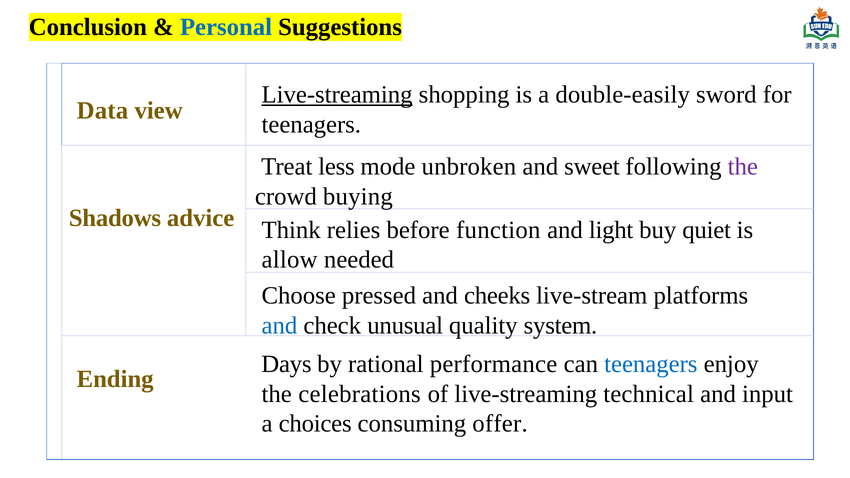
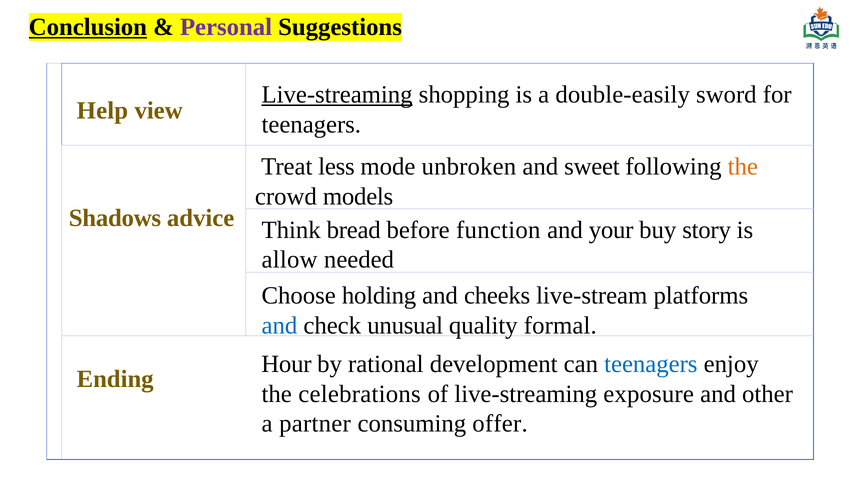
Conclusion underline: none -> present (88, 27)
Personal colour: blue -> purple (226, 27)
Data: Data -> Help (102, 111)
the colour: purple -> orange (743, 167)
buying: buying -> models (358, 196)
relies: relies -> bread (354, 230)
light: light -> your (611, 230)
quiet: quiet -> story (707, 230)
pressed: pressed -> holding (379, 296)
system: system -> formal (560, 326)
Days: Days -> Hour (286, 364)
performance: performance -> development (494, 364)
technical: technical -> exposure (649, 394)
input: input -> other (768, 394)
choices: choices -> partner (315, 424)
